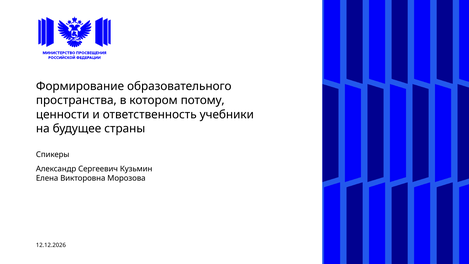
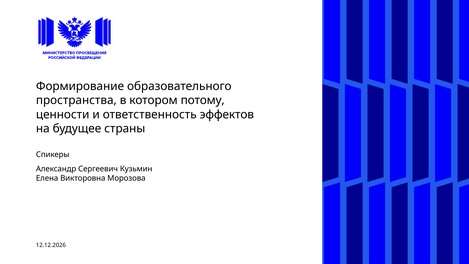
учебники: учебники -> эффектов (227, 114)
